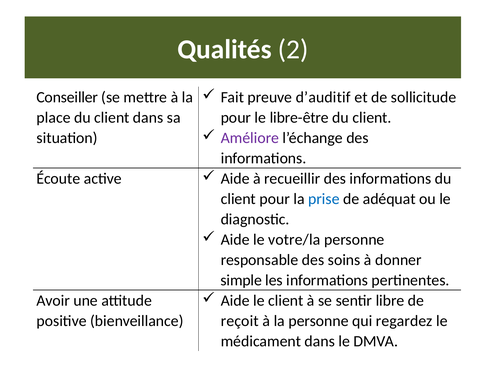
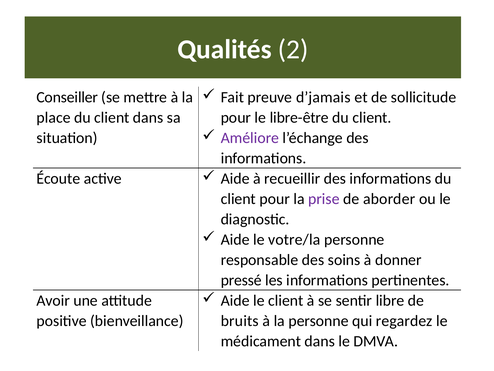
d’auditif: d’auditif -> d’jamais (323, 97)
prise colour: blue -> purple (324, 199)
adéquat: adéquat -> aborder (389, 199)
simple: simple -> pressé (241, 280)
reçoit: reçoit -> bruits (240, 321)
